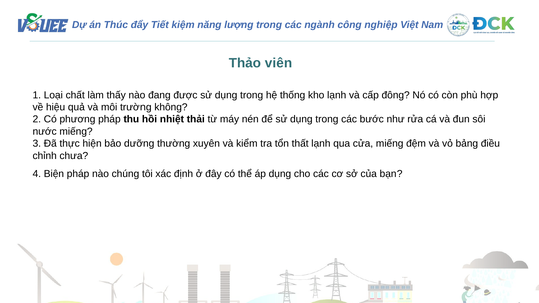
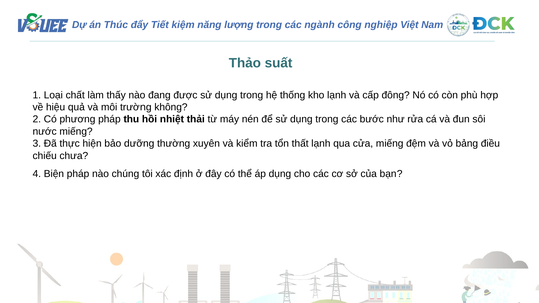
viên: viên -> suất (279, 63)
chỉnh: chỉnh -> chiếu (45, 156)
